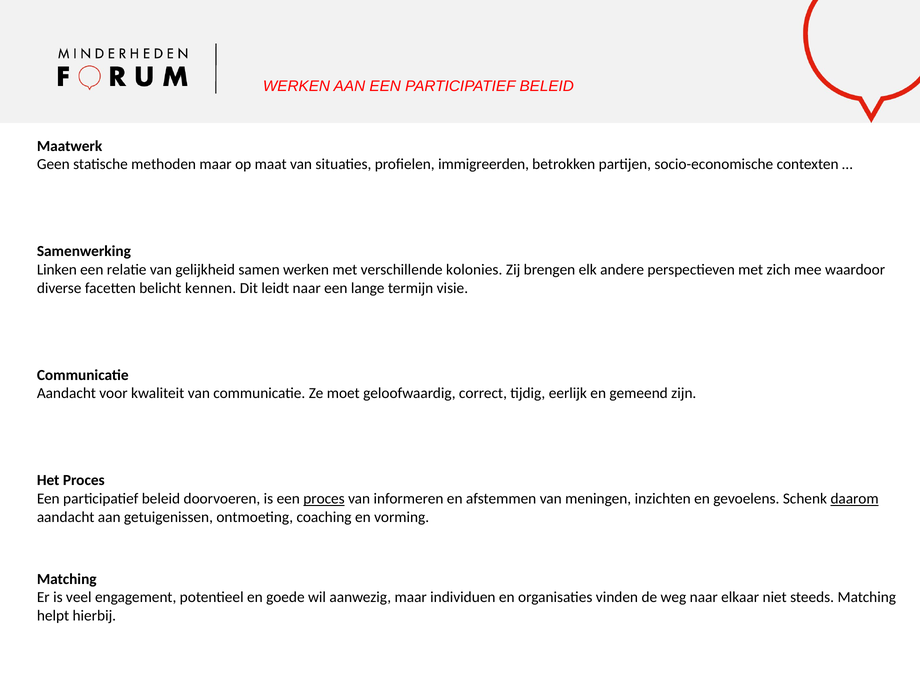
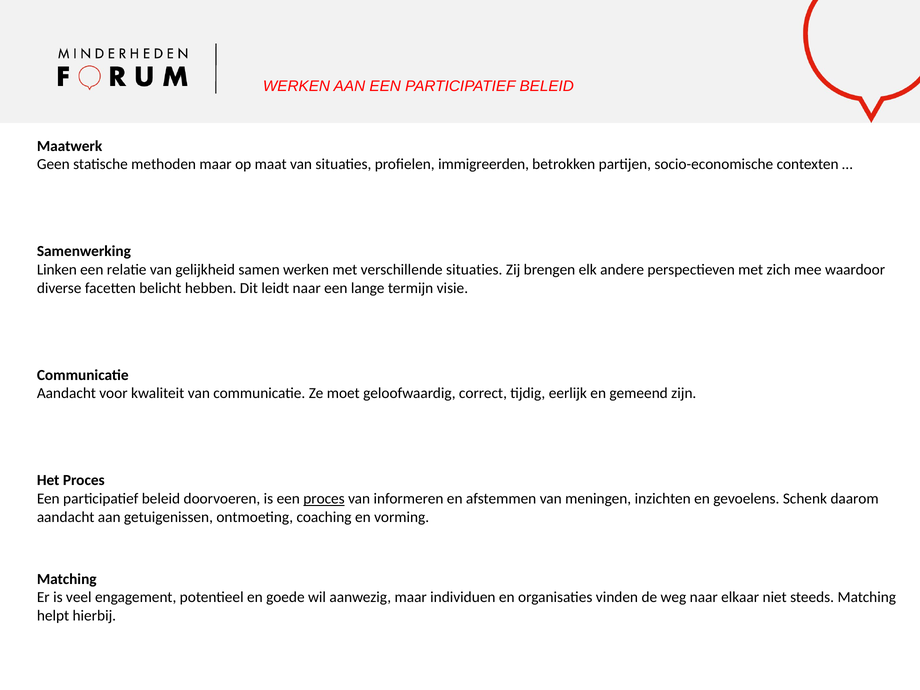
verschillende kolonies: kolonies -> situaties (474, 270)
kennen: kennen -> hebben (211, 288)
daarom underline: present -> none (855, 499)
